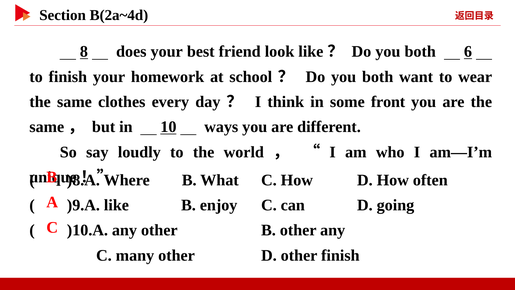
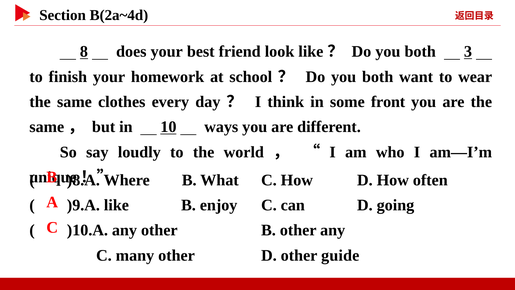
6: 6 -> 3 (468, 52)
other finish: finish -> guide (340, 255)
